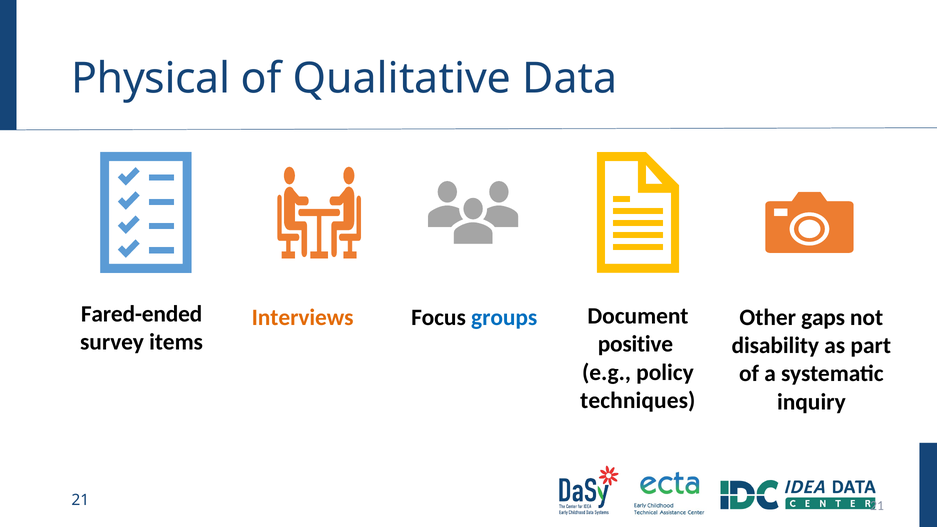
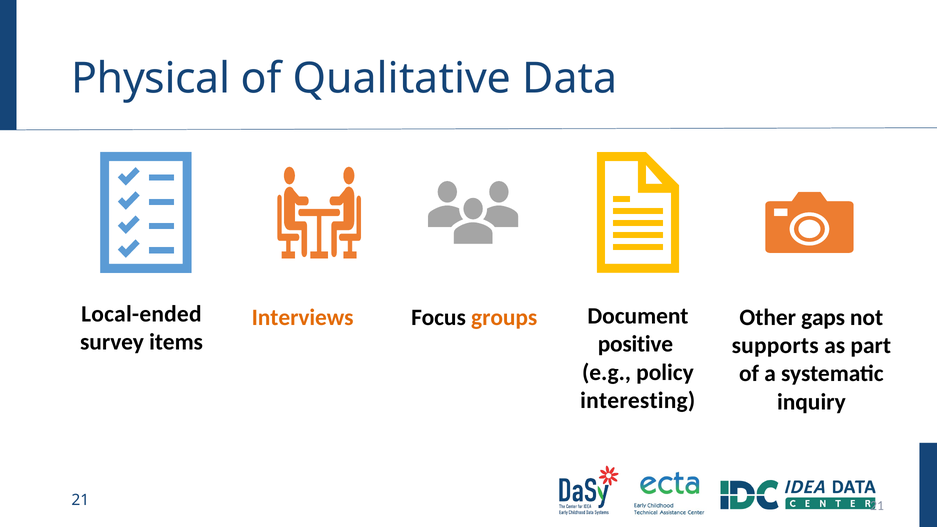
Fared-ended: Fared-ended -> Local-ended (141, 314)
groups colour: blue -> orange (504, 318)
disability: disability -> supports (775, 346)
techniques: techniques -> interesting (638, 400)
